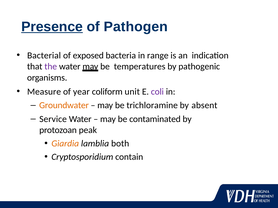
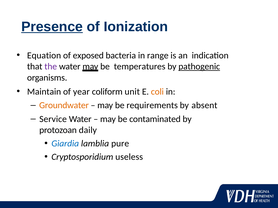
Pathogen: Pathogen -> Ionization (136, 27)
Bacterial: Bacterial -> Equation (44, 55)
pathogenic underline: none -> present (199, 67)
Measure: Measure -> Maintain (44, 92)
coli colour: purple -> orange (157, 92)
trichloramine: trichloramine -> requirements (152, 106)
peak: peak -> daily (88, 130)
Giardia colour: orange -> blue (65, 144)
both: both -> pure (120, 144)
contain: contain -> useless (129, 157)
